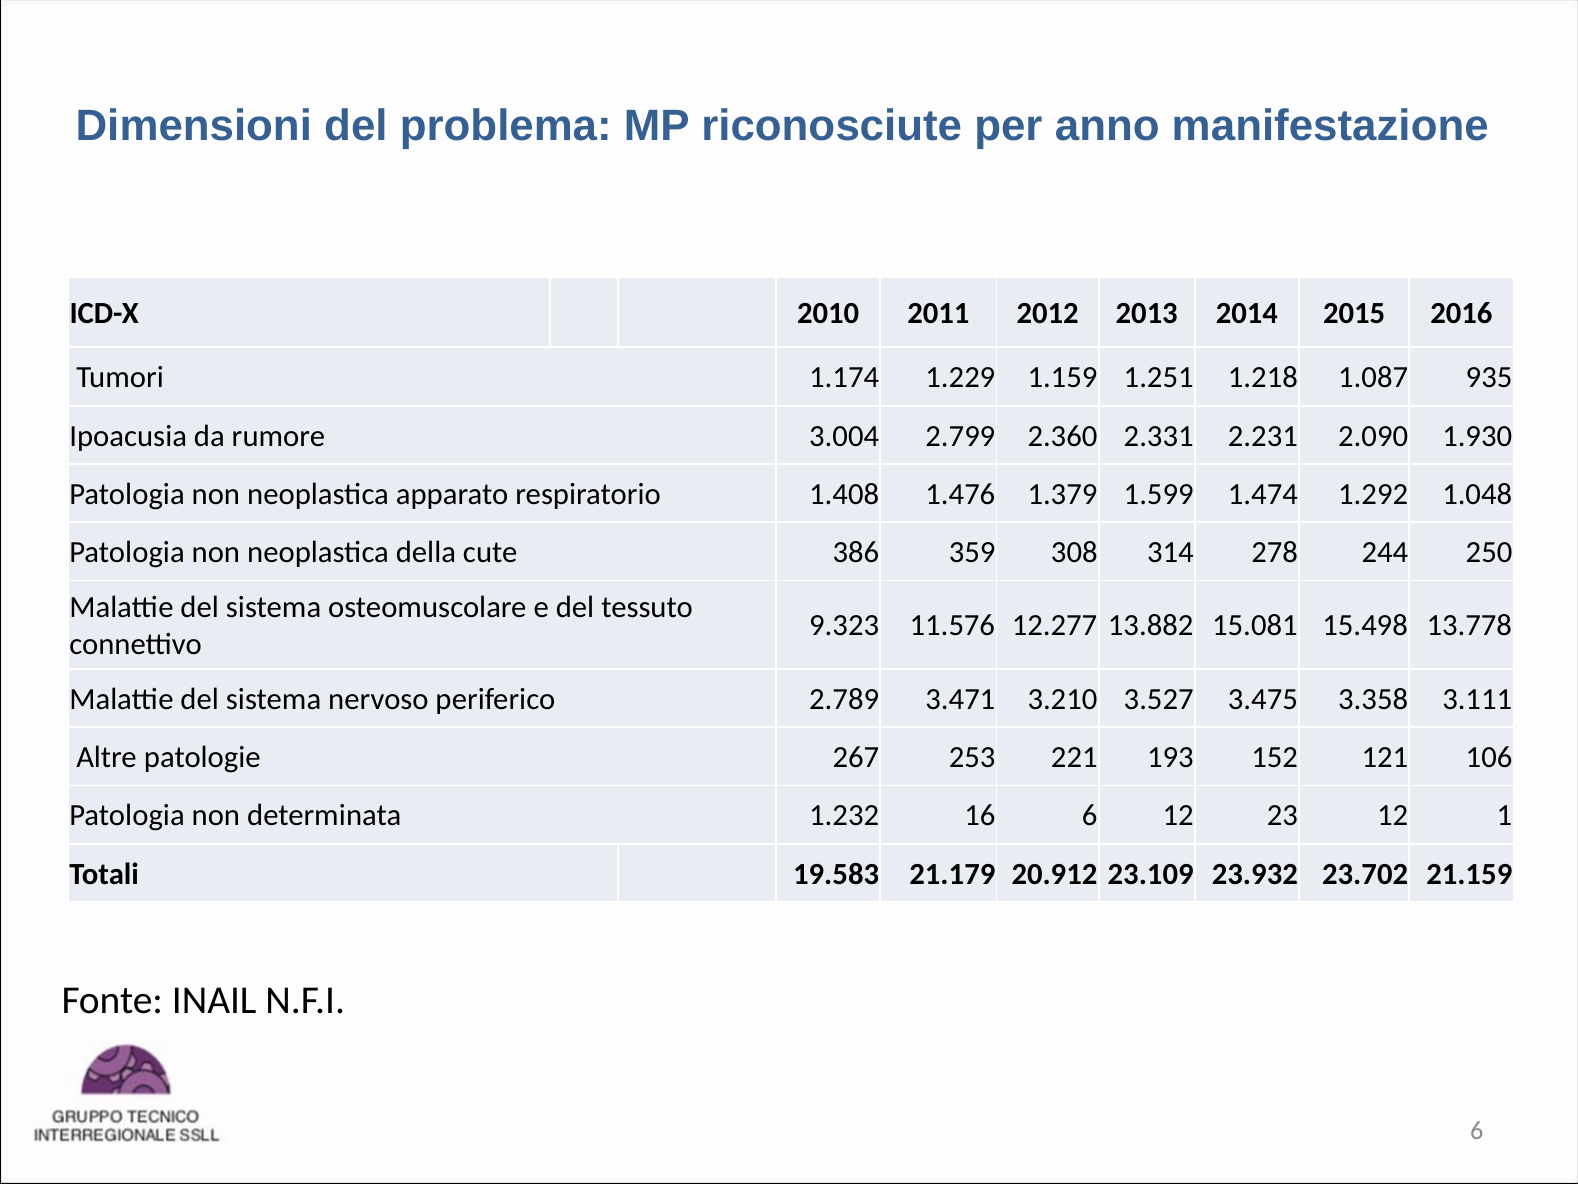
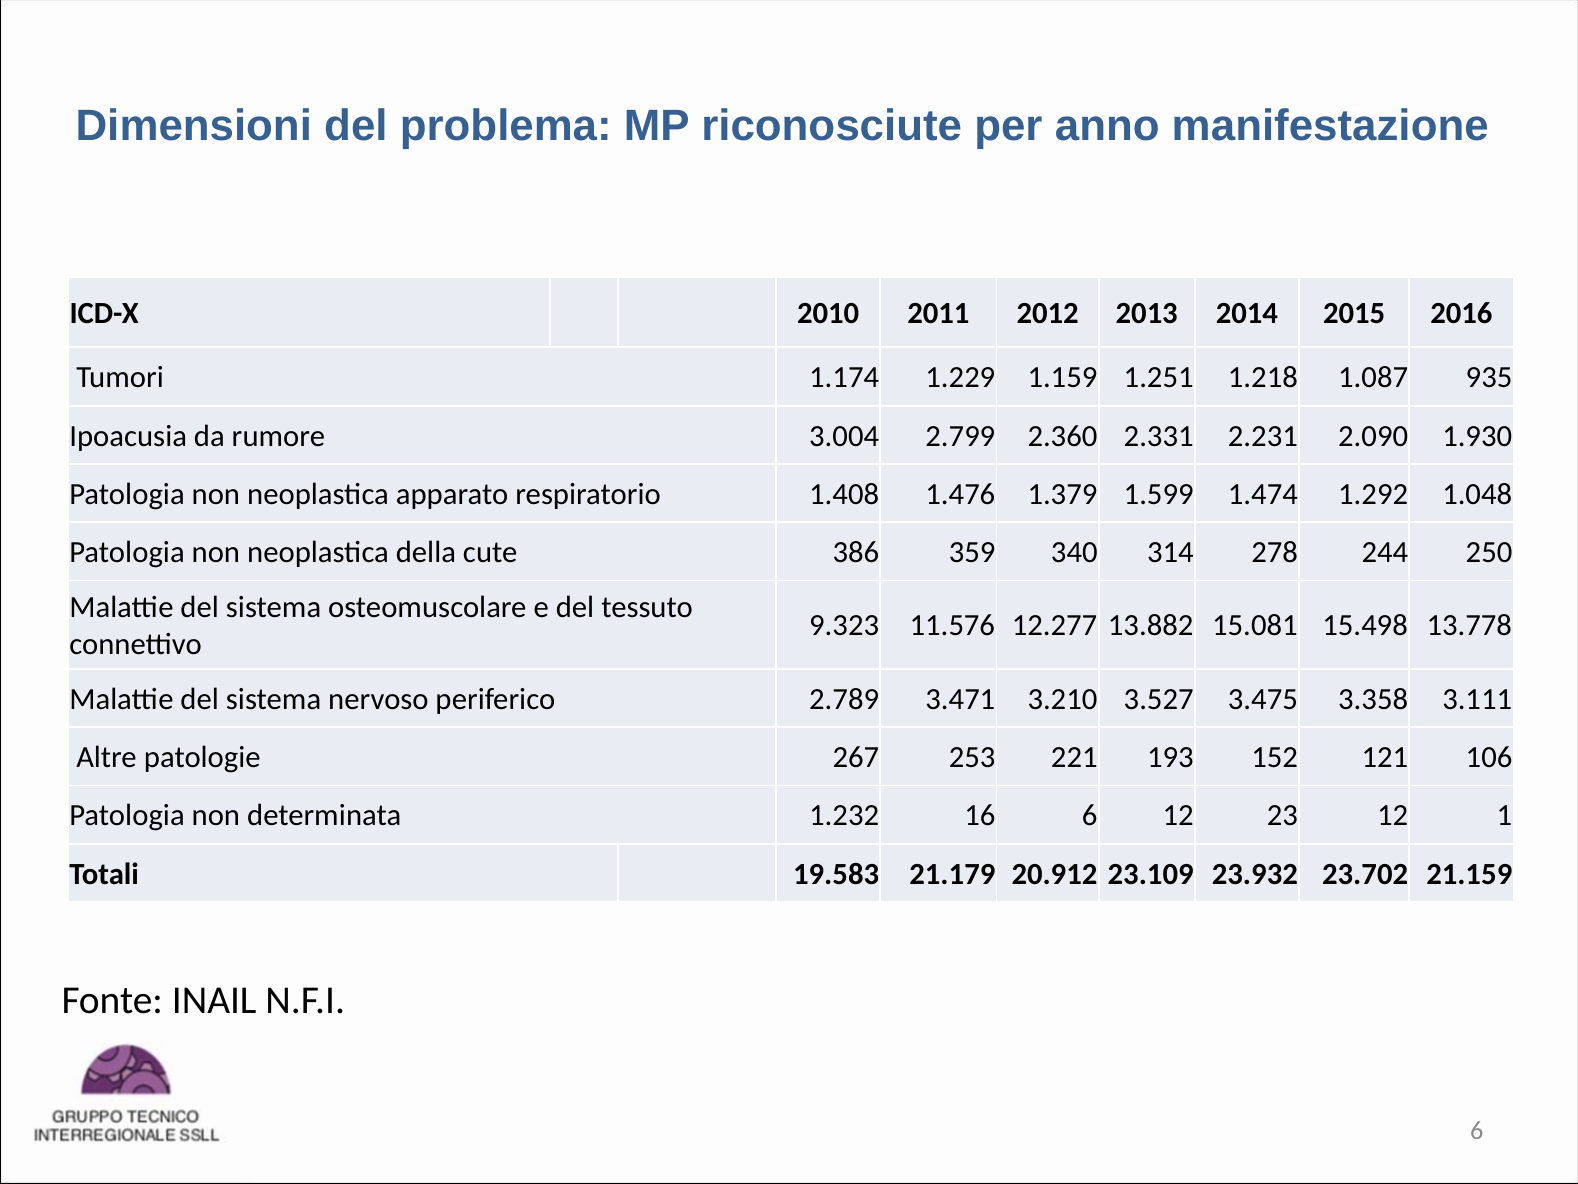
308: 308 -> 340 (1074, 552)
